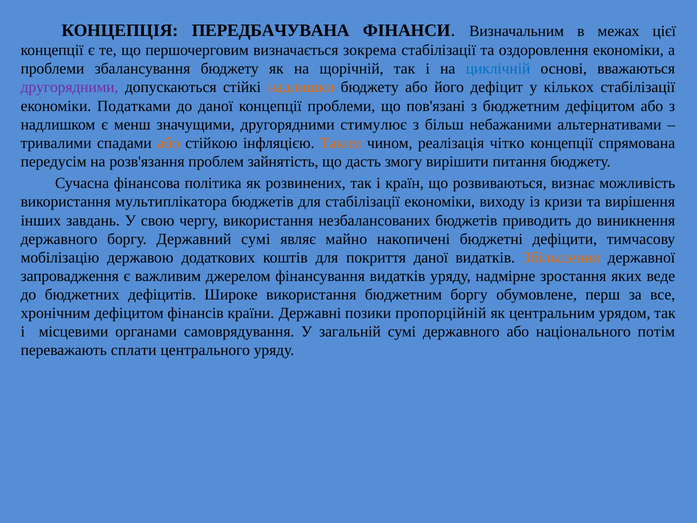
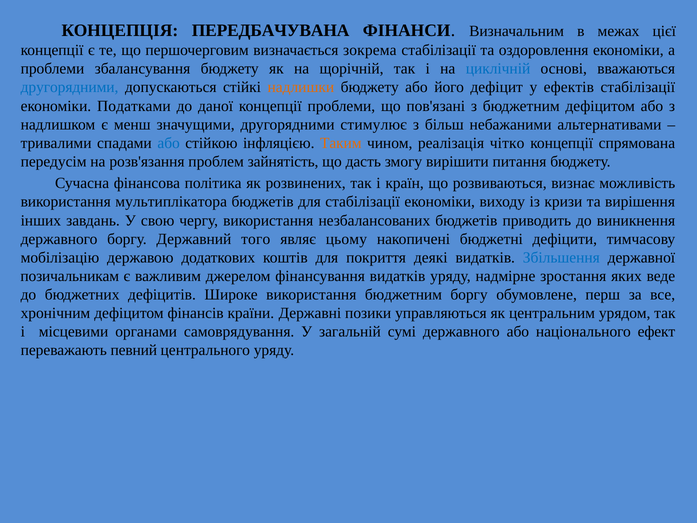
другорядними colour: purple -> blue (70, 87)
кількох: кількох -> ефектів (569, 87)
або colour: orange -> blue (169, 143)
Державний сумі: сумі -> того (256, 239)
майно: майно -> цьому (346, 239)
покриття даної: даної -> деякі (431, 257)
Збільшення colour: orange -> blue (561, 257)
запровадження: запровадження -> позичальникам (70, 276)
пропорційній: пропорційній -> управляються (441, 313)
потім: потім -> ефект (656, 332)
сплати: сплати -> певний (134, 350)
